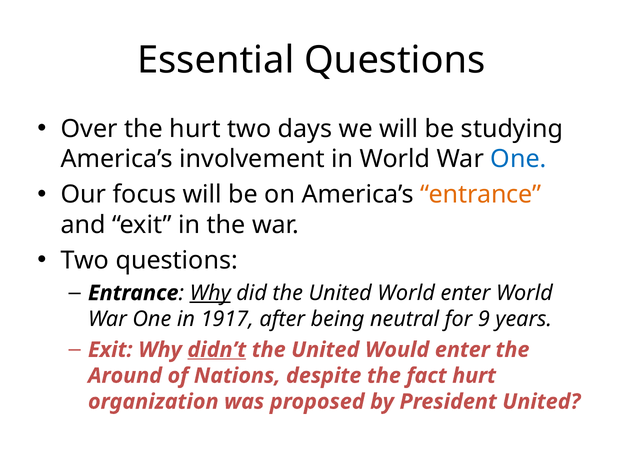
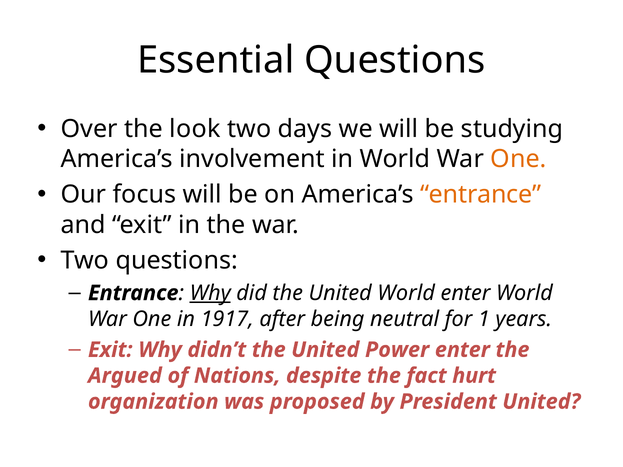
the hurt: hurt -> look (195, 129)
One colour: blue -> orange (518, 159)
9: 9 -> 1 (484, 319)
didn’t underline: present -> none (217, 350)
Would: Would -> Power (397, 350)
Around: Around -> Argued (125, 376)
